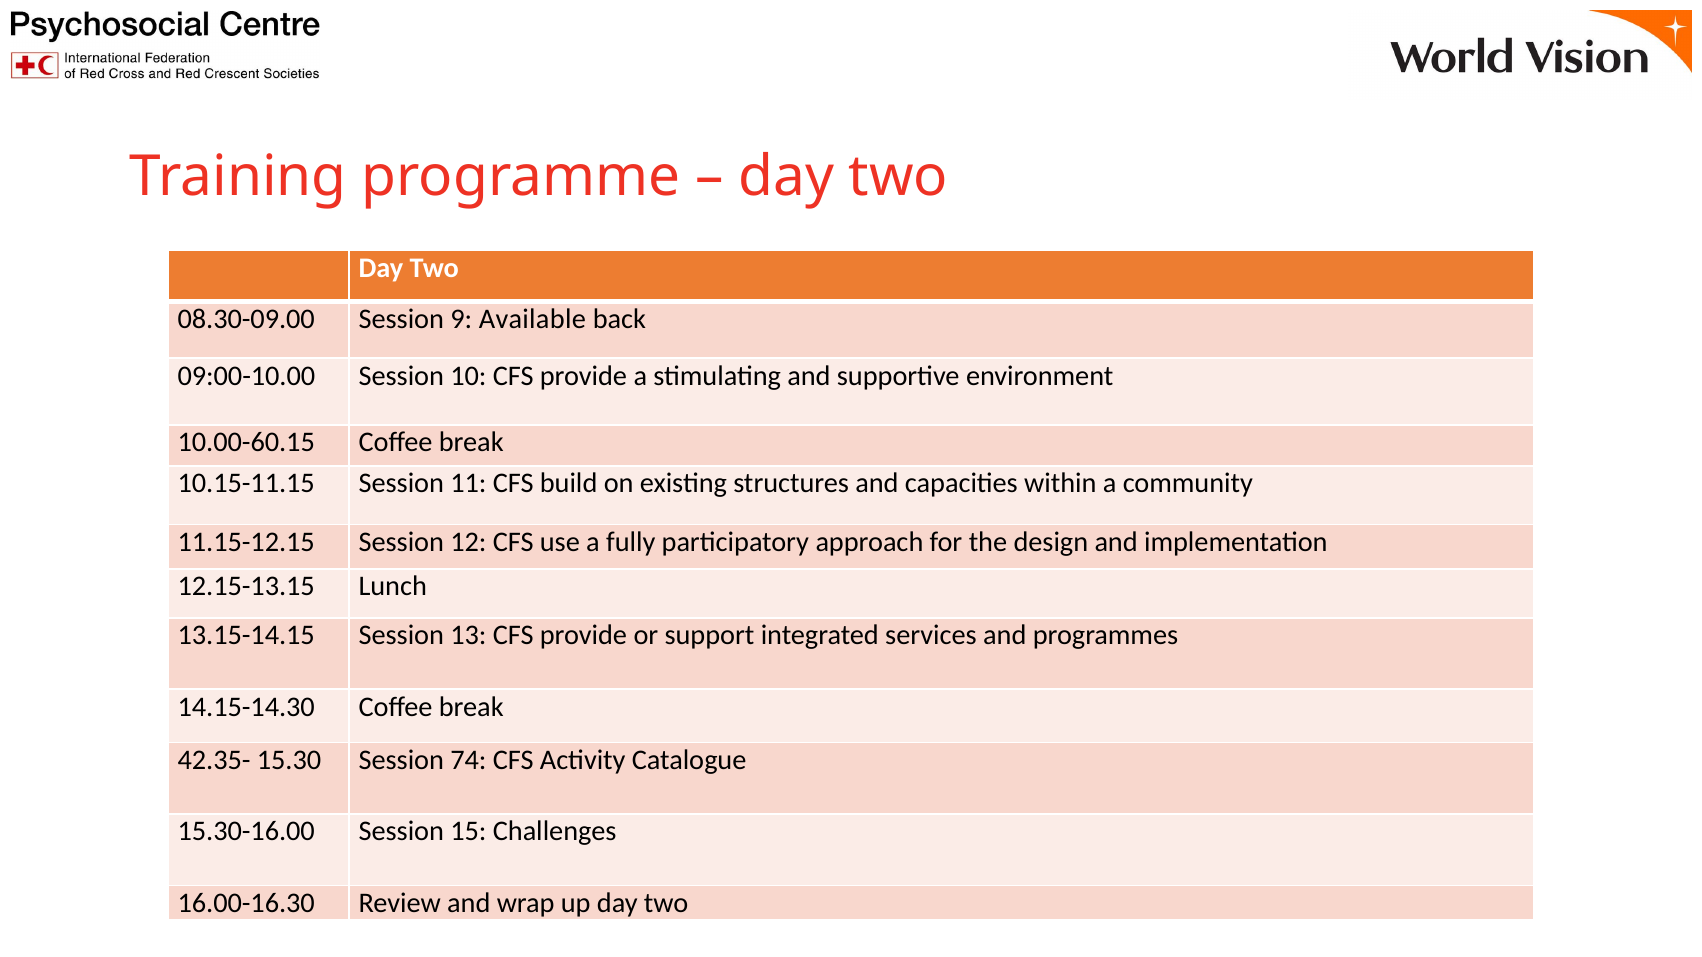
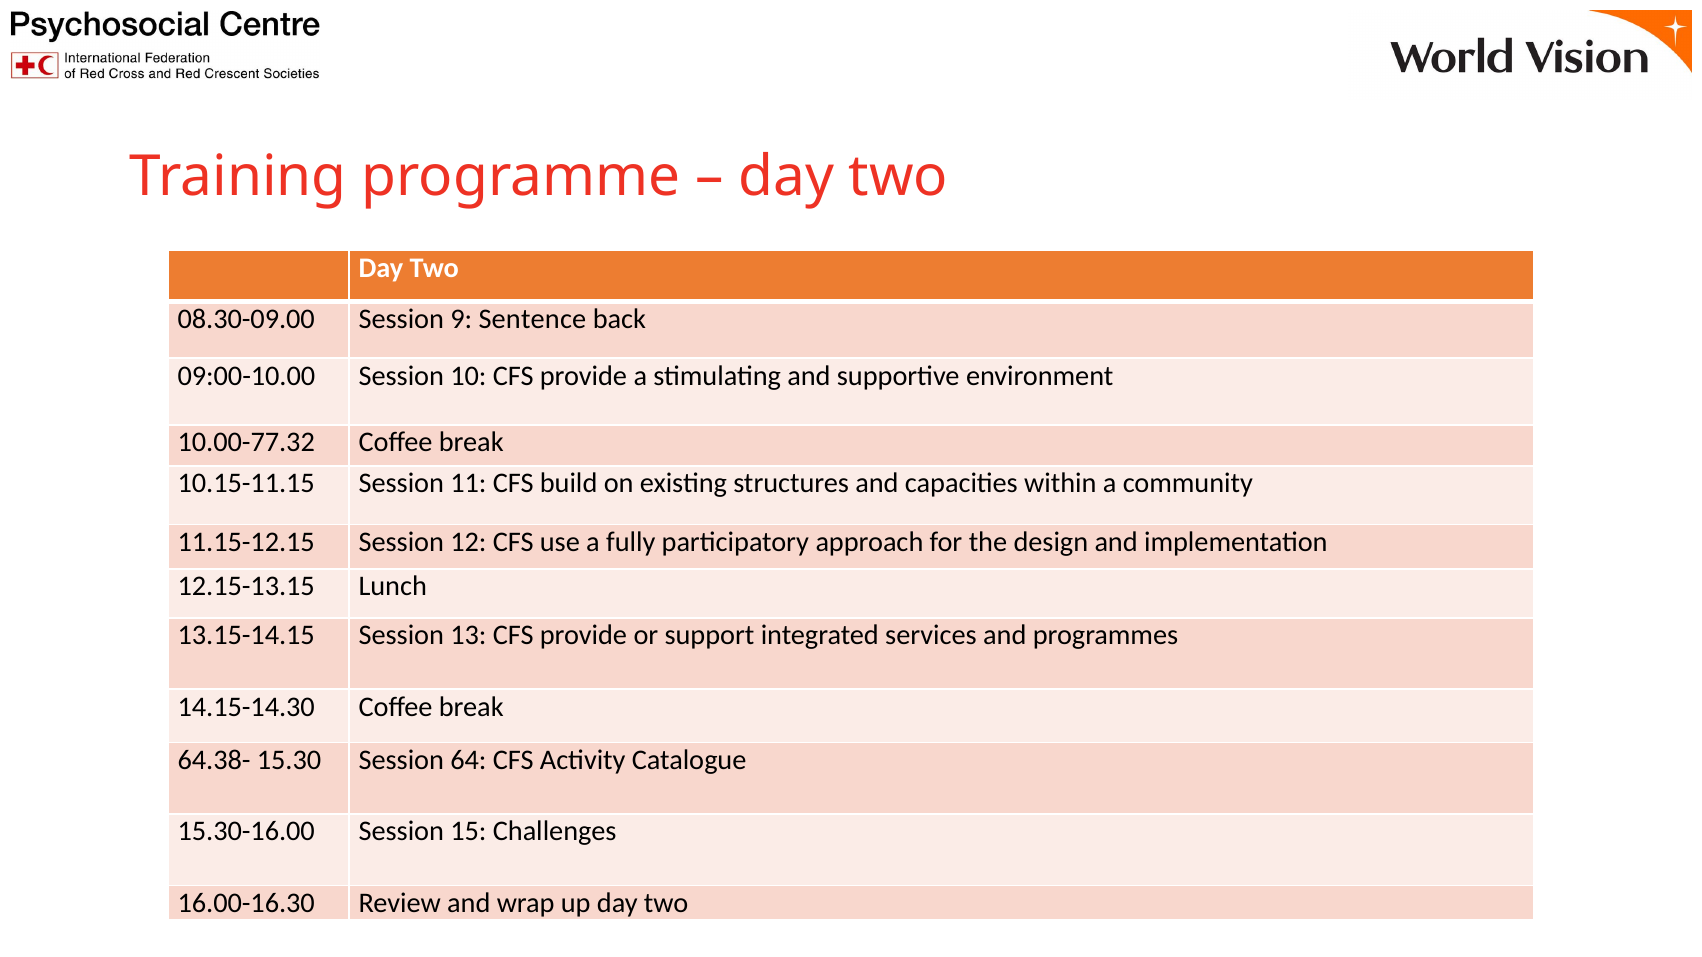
Available: Available -> Sentence (532, 319)
10.00-60.15: 10.00-60.15 -> 10.00-77.32 (246, 443)
42.35-: 42.35- -> 64.38- (214, 760)
74: 74 -> 64 (468, 760)
